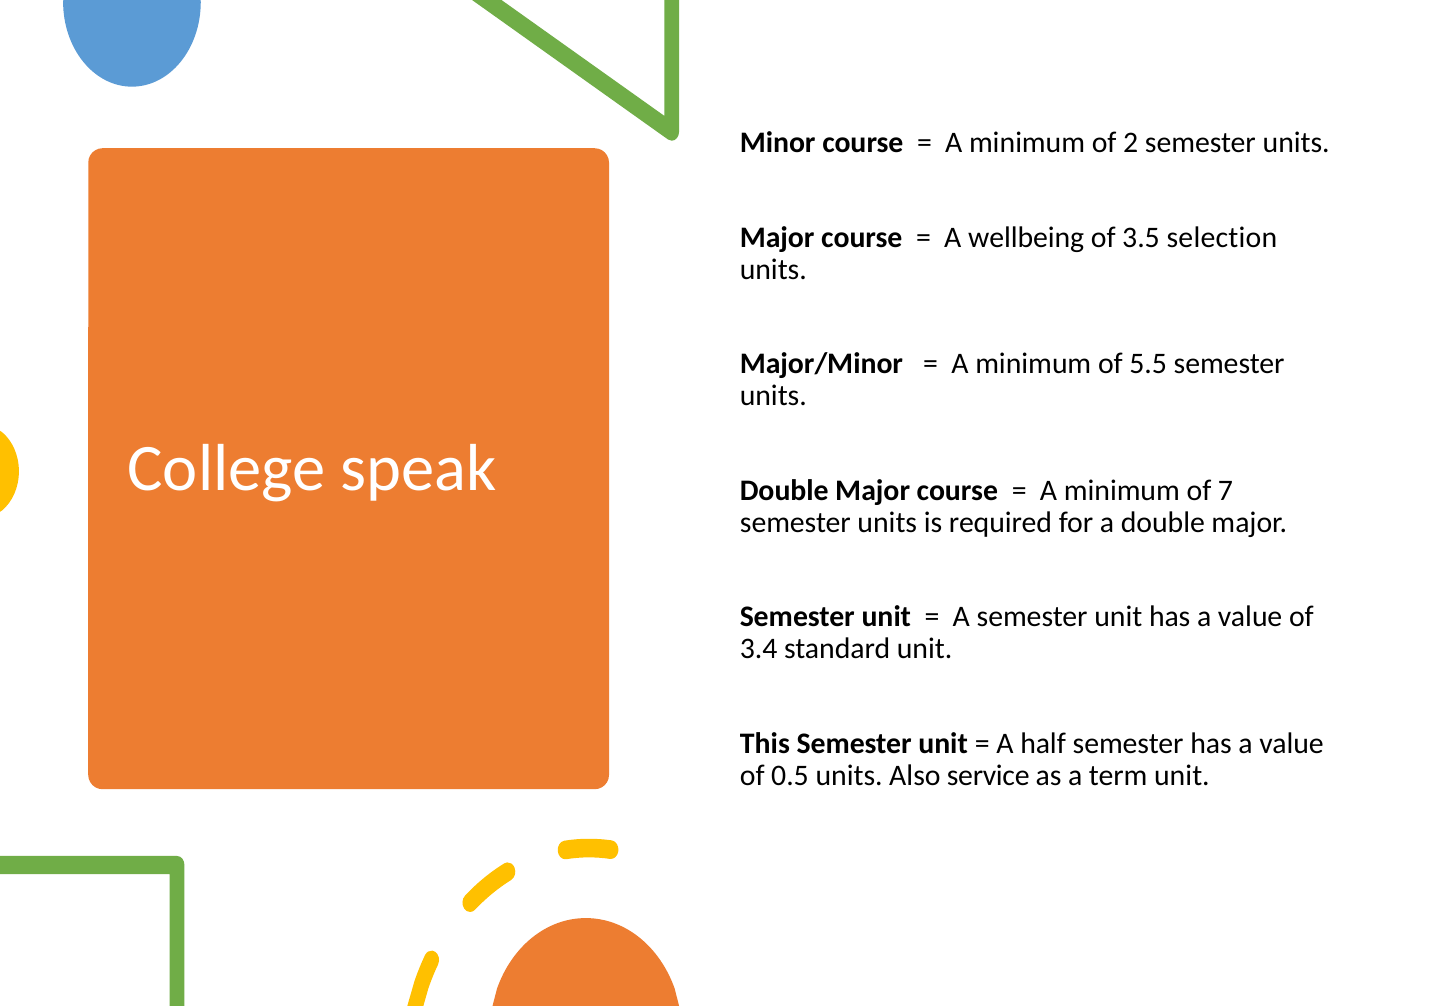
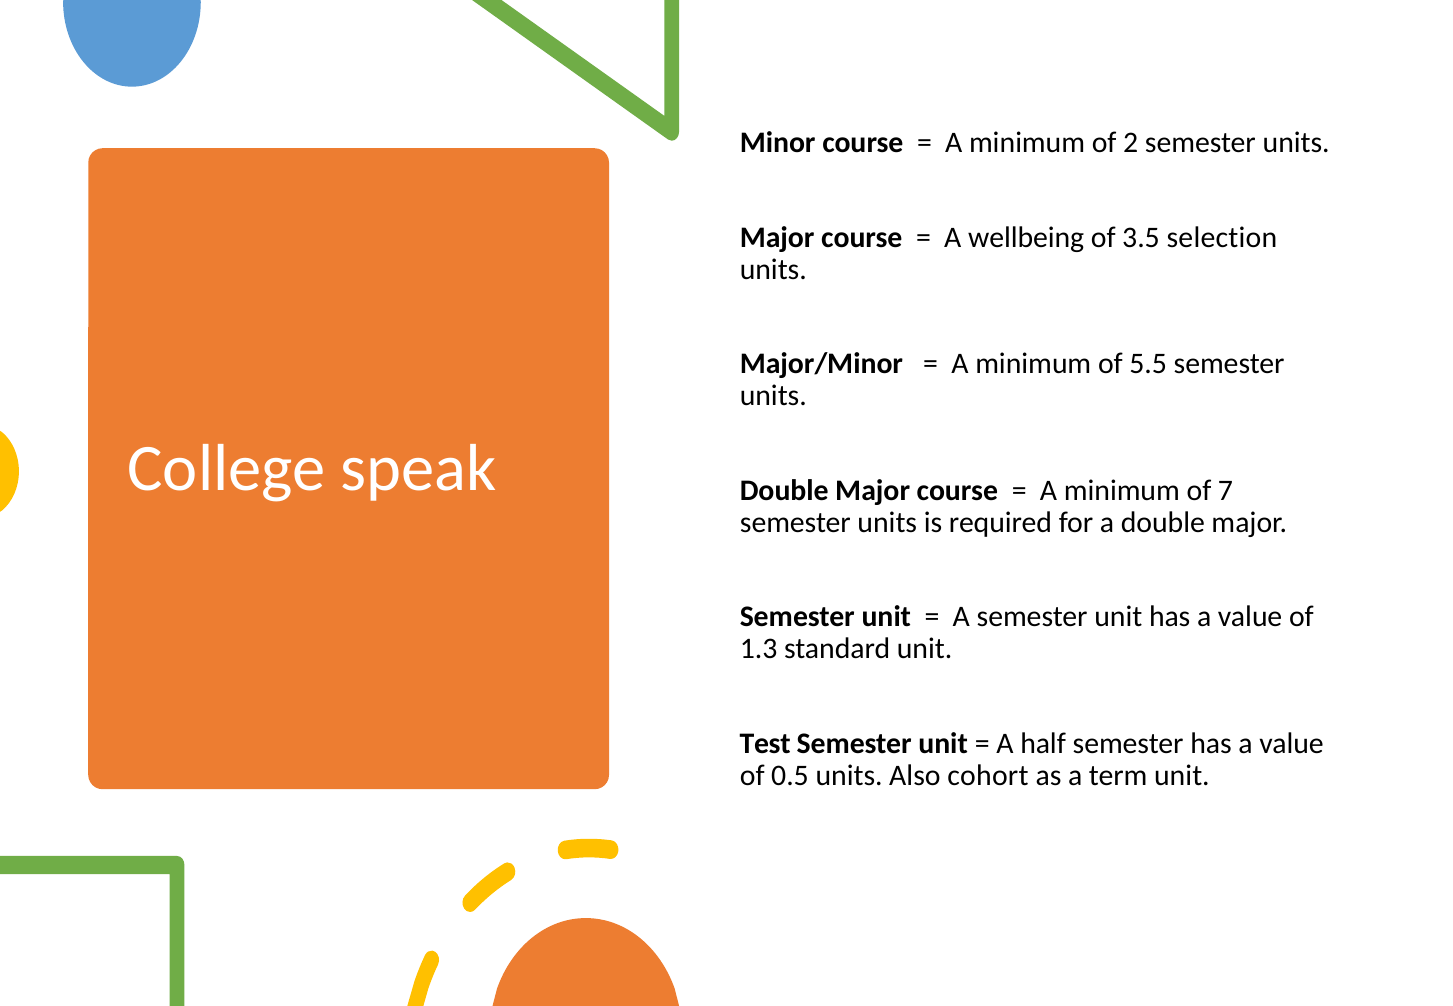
3.4: 3.4 -> 1.3 (759, 649)
This: This -> Test (765, 744)
service: service -> cohort (988, 776)
